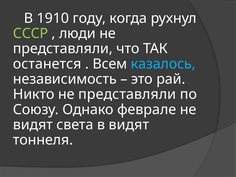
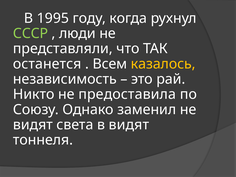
1910: 1910 -> 1995 (53, 18)
казалось colour: light blue -> yellow (163, 64)
Никто не представляли: представляли -> предоставила (127, 94)
феврале: феврале -> заменил (147, 110)
